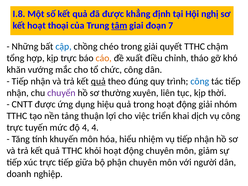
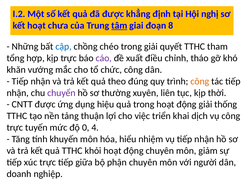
I.8: I.8 -> I.2 (19, 14)
thoại: thoại -> chưa (58, 25)
7: 7 -> 8 (171, 25)
chậm: chậm -> tham (218, 47)
cáo colour: orange -> purple (104, 58)
quả underline: present -> none (98, 81)
công colour: blue -> orange (200, 81)
nhóm: nhóm -> thống (226, 104)
độ 4: 4 -> 0 (86, 128)
